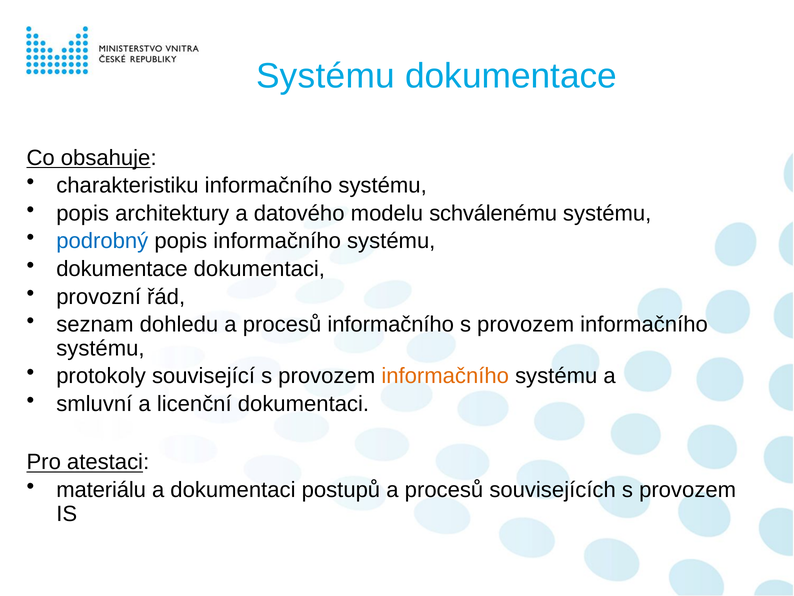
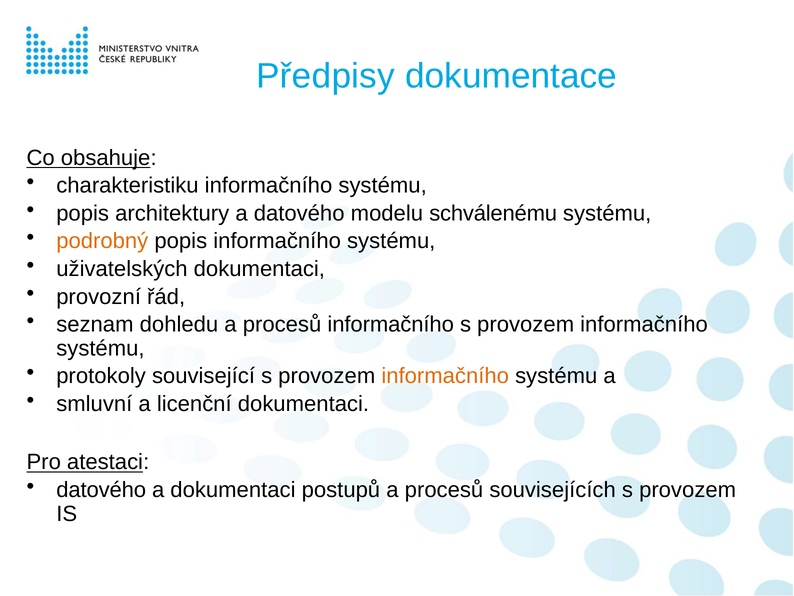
Systému: Systému -> Předpisy (326, 76)
podrobný colour: blue -> orange (102, 241)
dokumentace: dokumentace -> uživatelských (122, 269)
materiálu: materiálu -> datového (101, 490)
